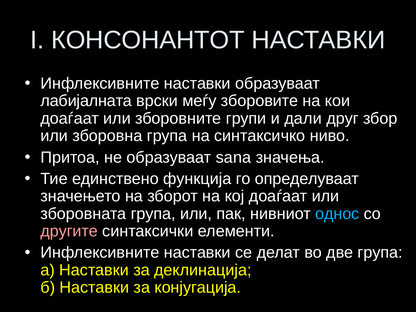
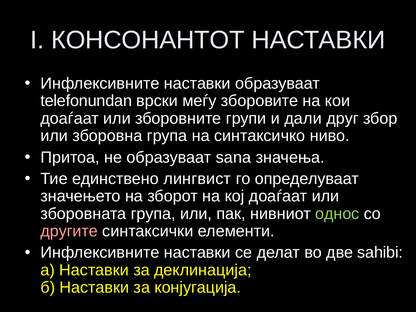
лабијалната: лабијалната -> telefonundan (86, 101)
функција: функција -> лингвист (197, 179)
однос colour: light blue -> light green (337, 214)
две група: група -> sahibi (380, 253)
